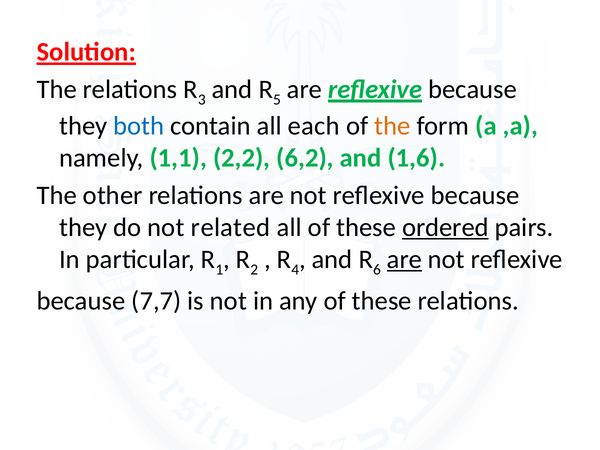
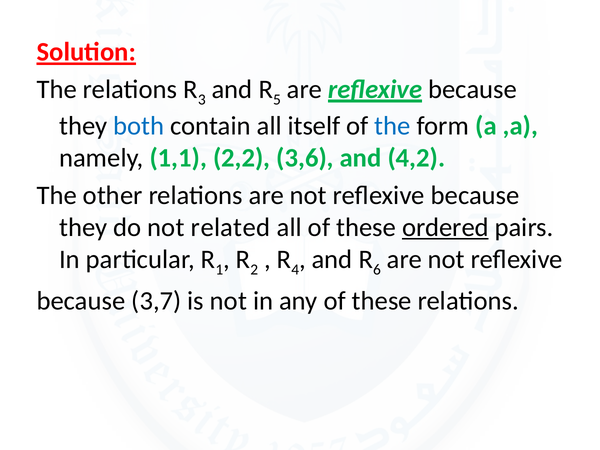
each: each -> itself (314, 126)
the colour: orange -> blue (392, 126)
6,2: 6,2 -> 3,6 (305, 158)
1,6: 1,6 -> 4,2 (416, 158)
are underline: present -> none (404, 259)
7,7: 7,7 -> 3,7 (156, 301)
